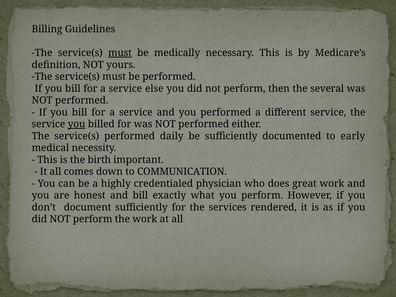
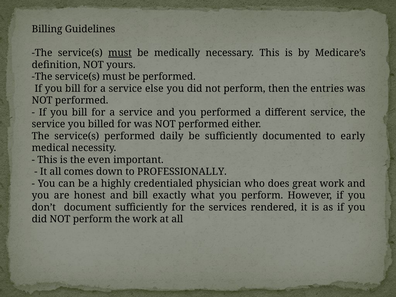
several: several -> entries (327, 89)
you underline: present -> none (77, 124)
birth: birth -> even (99, 160)
COMMUNICATION: COMMUNICATION -> PROFESSIONALLY (182, 172)
